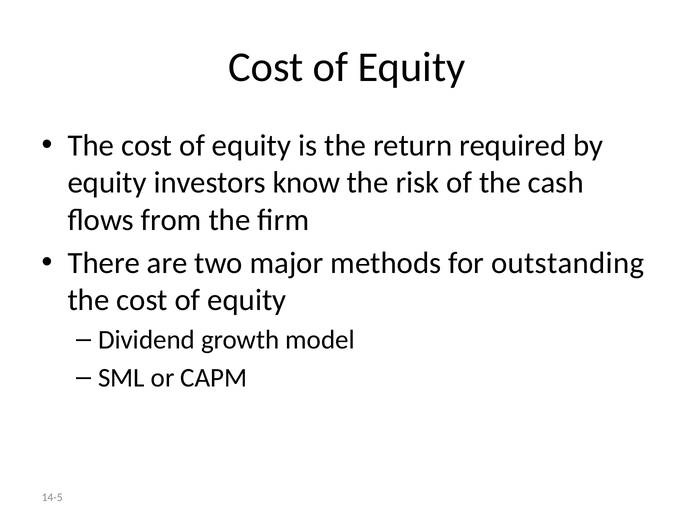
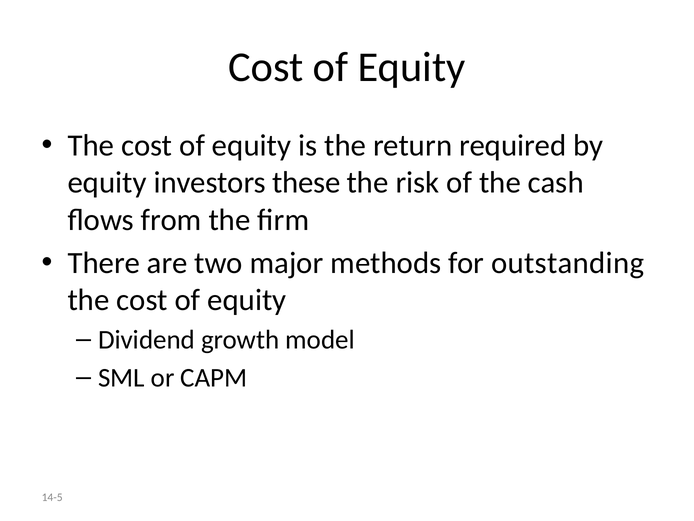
know: know -> these (306, 183)
